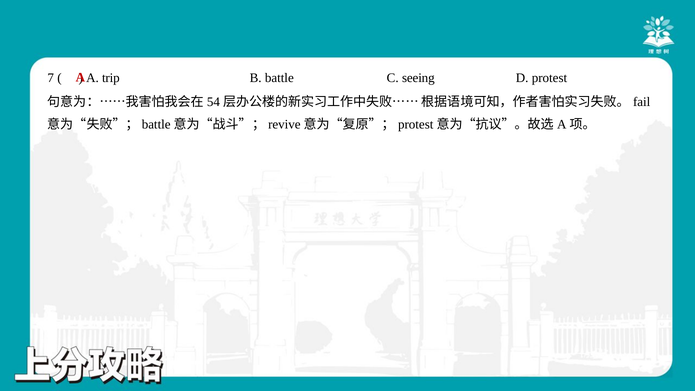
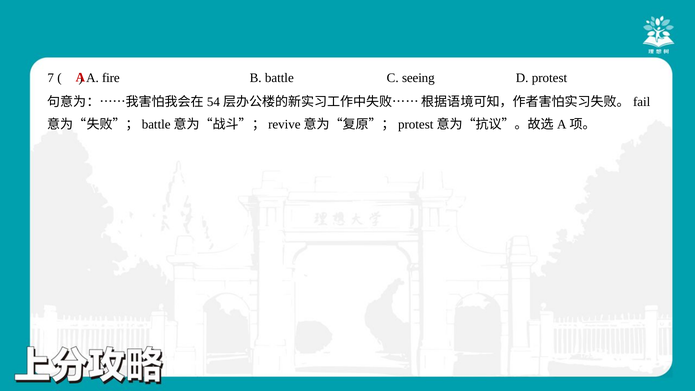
trip: trip -> fire (111, 78)
